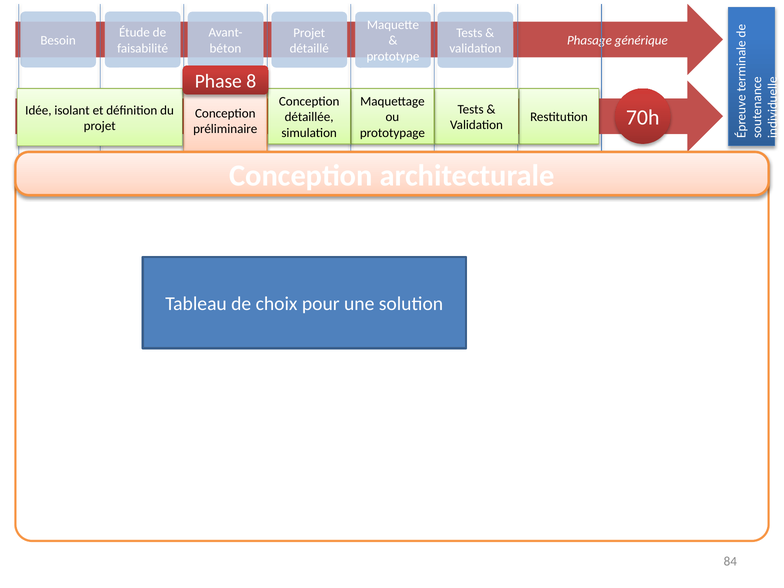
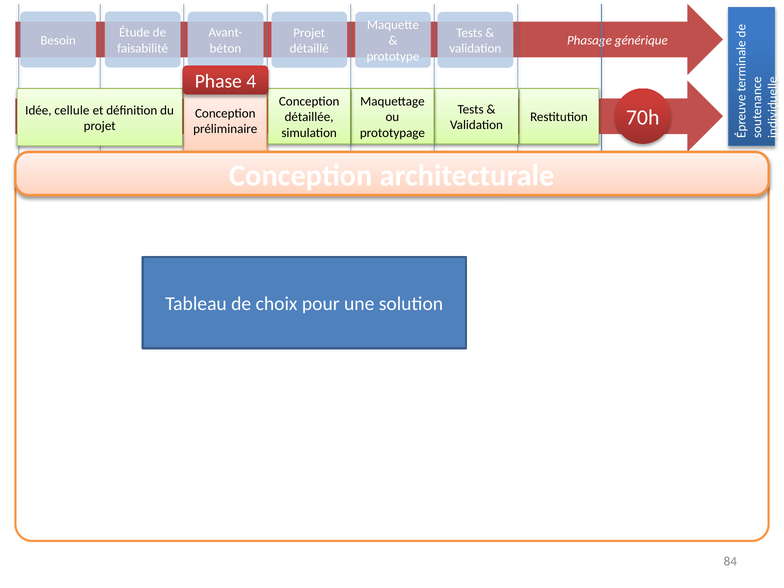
8: 8 -> 4 (251, 81)
isolant: isolant -> cellule (72, 110)
